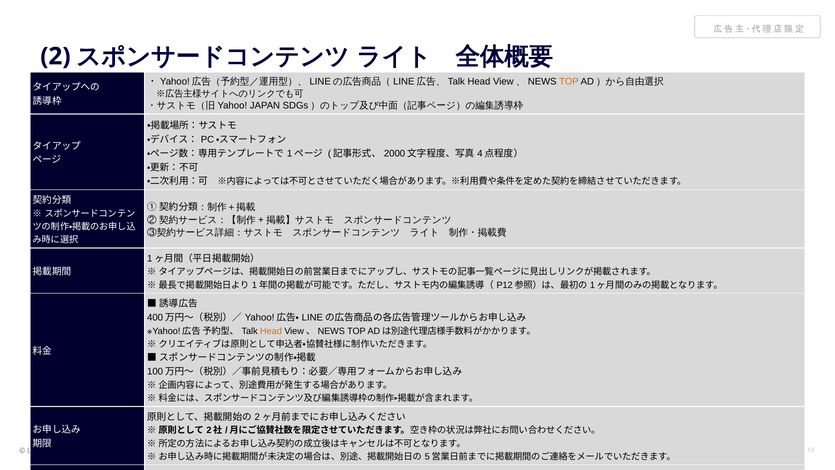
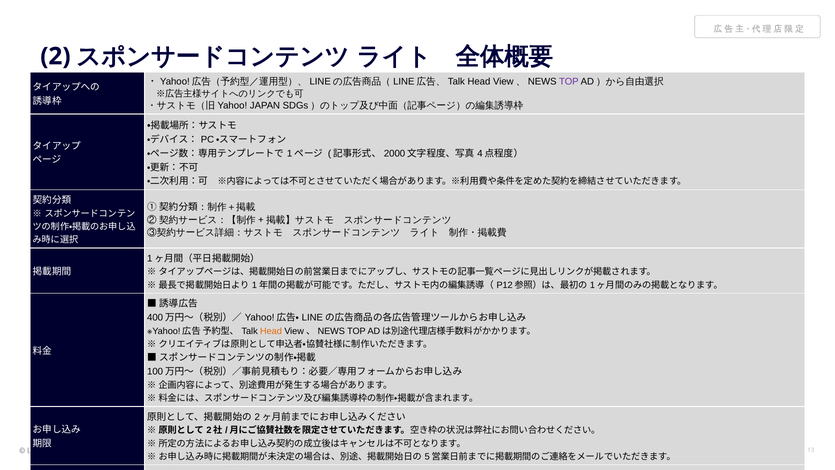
TOP colour: orange -> purple (569, 82)
